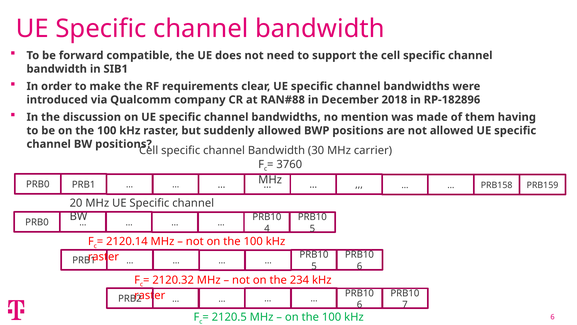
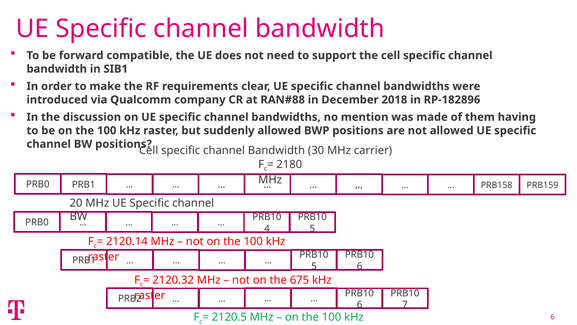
3760: 3760 -> 2180 (289, 164)
234: 234 -> 675 (299, 280)
